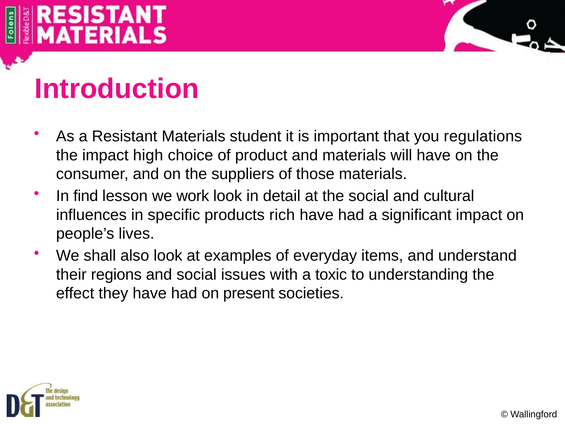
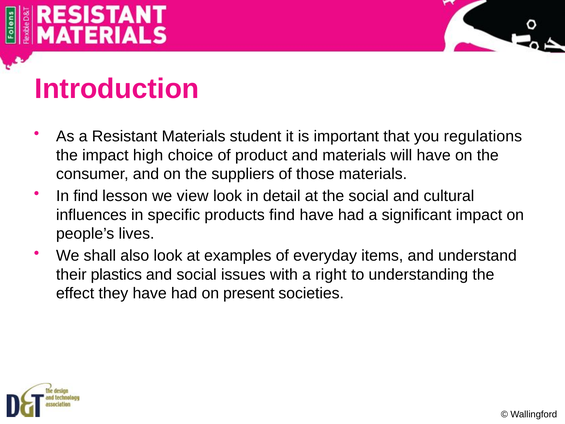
work: work -> view (193, 196)
products rich: rich -> find (282, 215)
regions: regions -> plastics (116, 274)
toxic: toxic -> right (331, 274)
